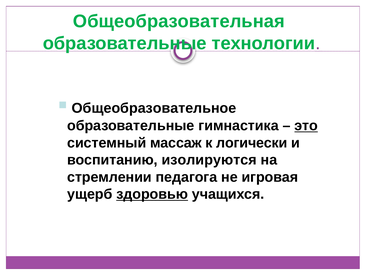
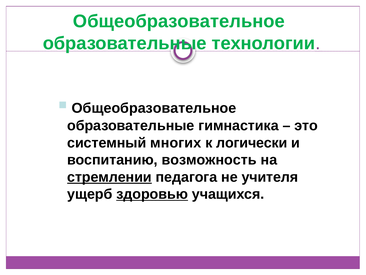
Общеобразовательная: Общеобразовательная -> Общеобразовательное (179, 21)
это underline: present -> none (306, 125)
массаж: массаж -> многих (176, 143)
изолируются: изолируются -> возможность (209, 160)
стремлении underline: none -> present (109, 177)
игровая: игровая -> учителя (270, 177)
